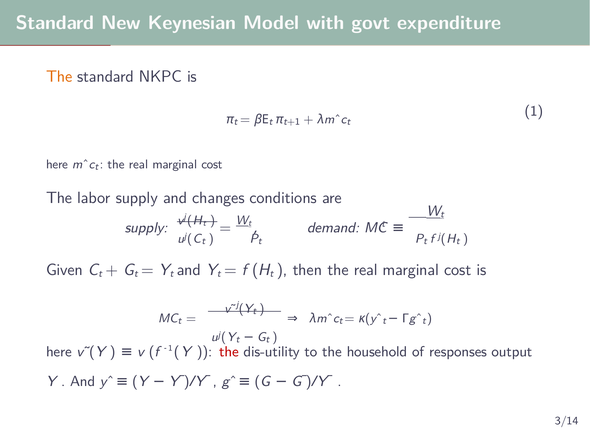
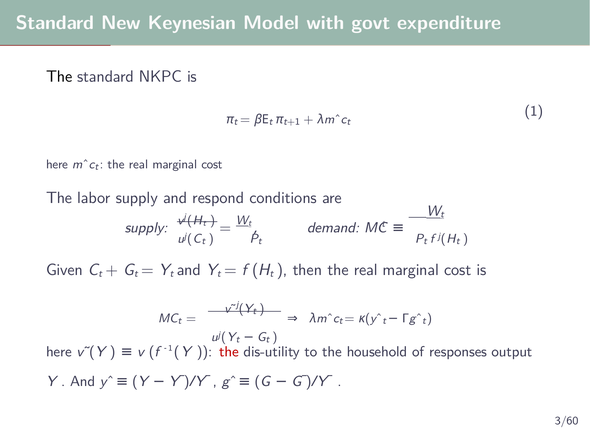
The colour: orange -> black (59, 76)
changes: changes -> respond (218, 198)
3/14: 3/14 -> 3/60 (567, 421)
